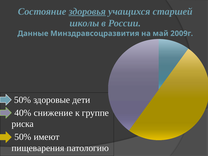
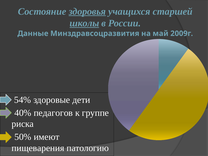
школы underline: none -> present (84, 23)
50%: 50% -> 54% (23, 100)
снижение: снижение -> педагогов (53, 113)
